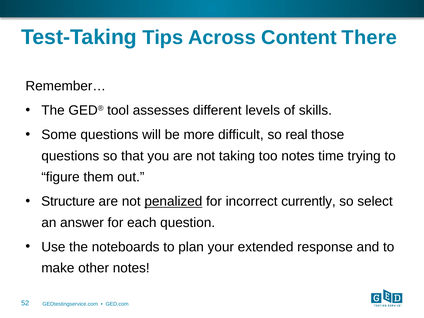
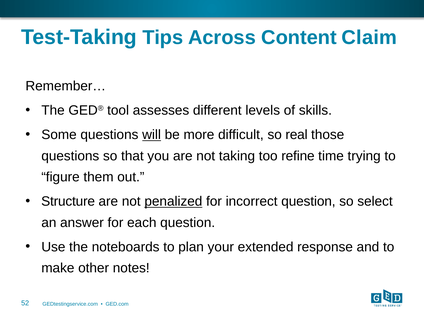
There: There -> Claim (369, 37)
will underline: none -> present (152, 135)
too notes: notes -> refine (298, 156)
incorrect currently: currently -> question (308, 201)
